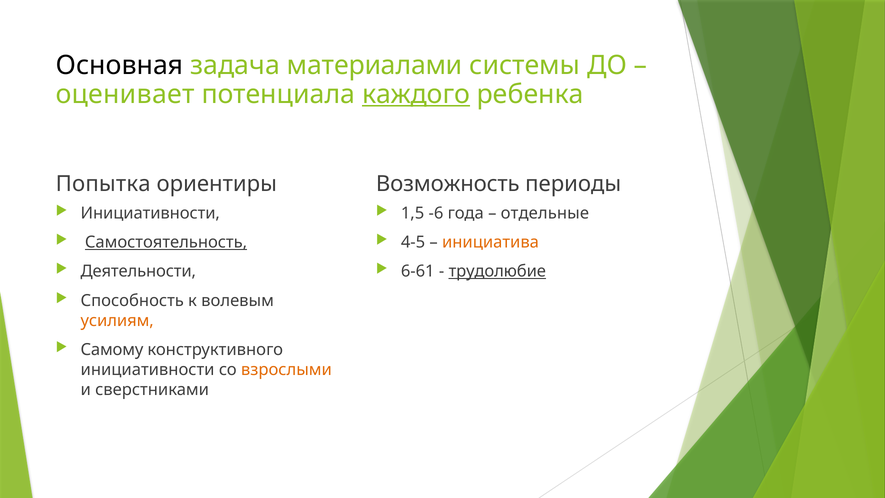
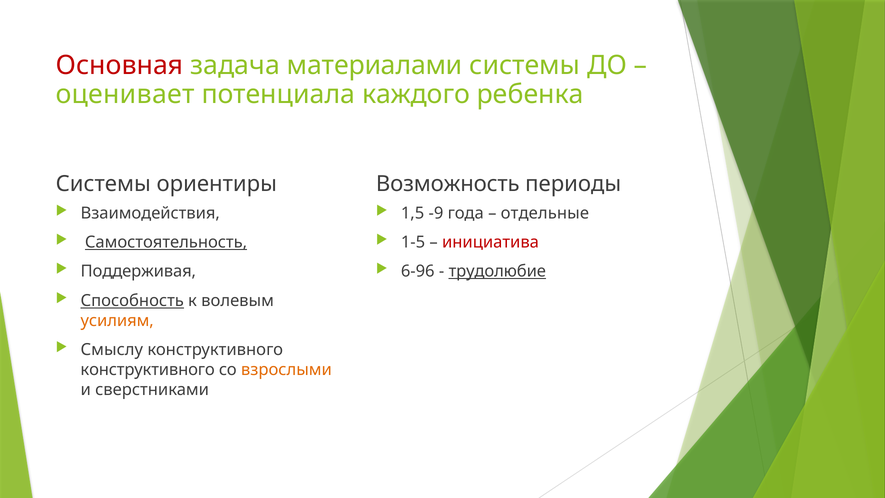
Основная colour: black -> red (120, 65)
каждого underline: present -> none (416, 94)
Попытка: Попытка -> Системы (103, 184)
Инициативности: Инициативности -> Взаимодействия (150, 213)
-6: -6 -> -9 (436, 213)
4-5: 4-5 -> 1-5 (413, 242)
инициатива colour: orange -> red (490, 242)
Деятельности: Деятельности -> Поддерживая (138, 271)
6-61: 6-61 -> 6-96 (418, 271)
Способность underline: none -> present (132, 301)
Самому: Самому -> Смыслу (112, 350)
инициативности: инициативности -> конструктивного (148, 369)
